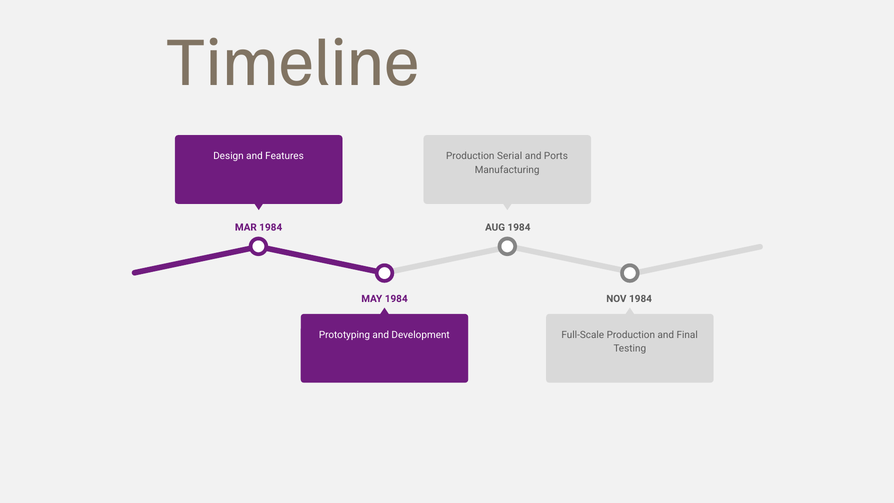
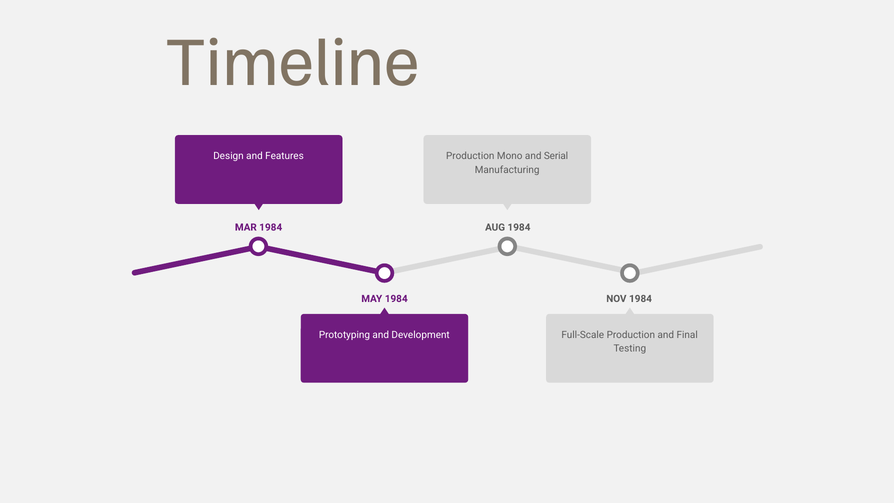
Serial: Serial -> Mono (510, 156)
Ports: Ports -> Serial (556, 156)
